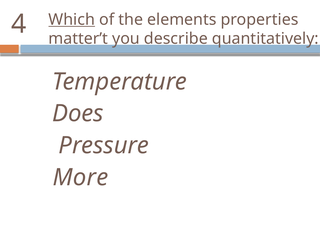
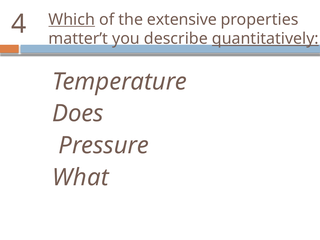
elements: elements -> extensive (182, 20)
quantitatively underline: none -> present (265, 39)
More: More -> What (81, 177)
